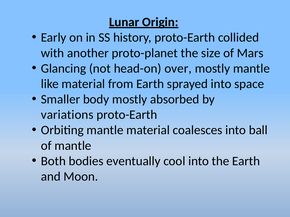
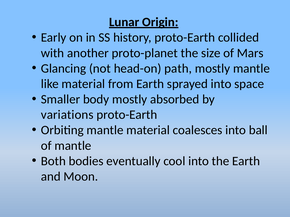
over: over -> path (178, 69)
